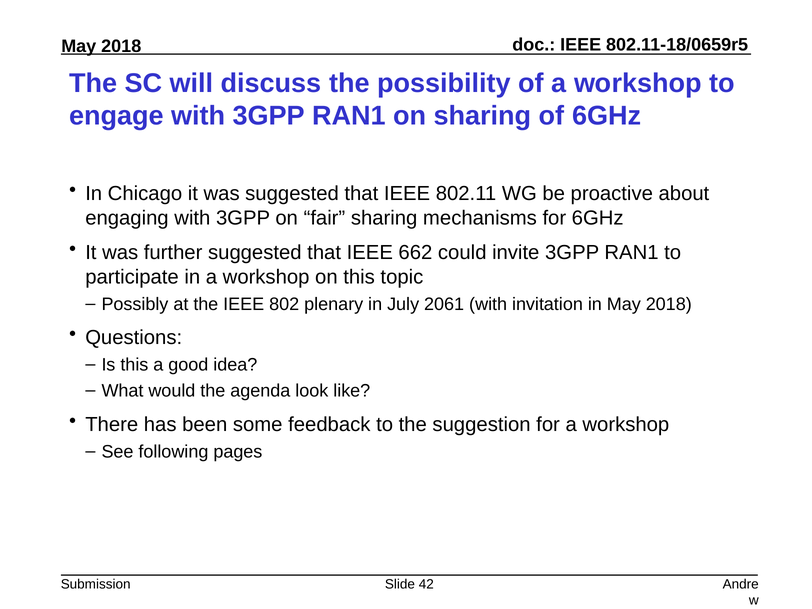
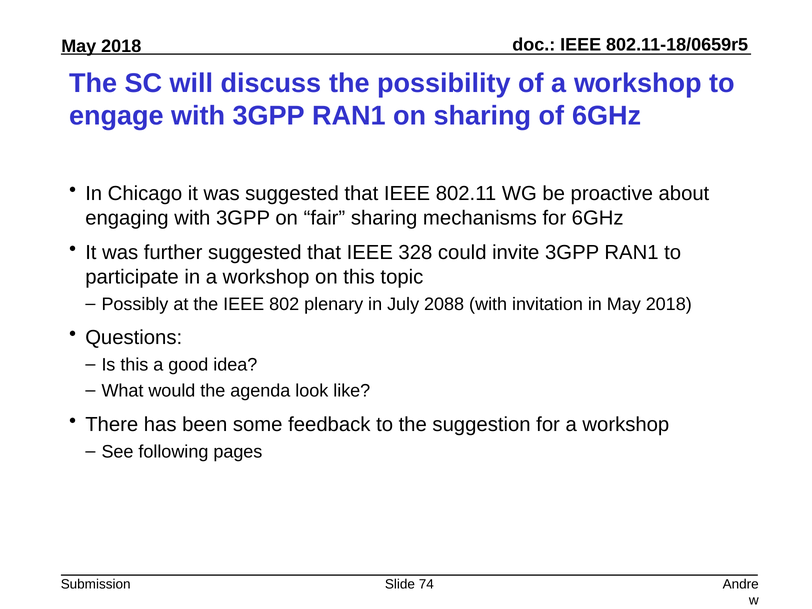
662: 662 -> 328 (415, 253)
2061: 2061 -> 2088 (444, 304)
42: 42 -> 74 (426, 584)
